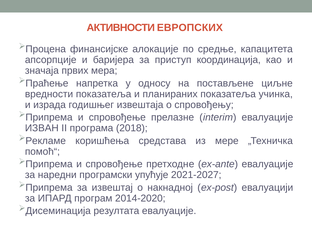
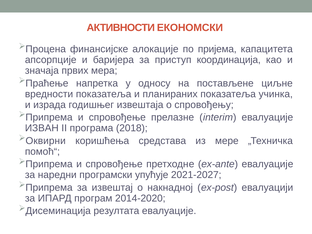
ЕВРОПСКИХ: ЕВРОПСКИХ -> ЕКОНОМСКИ (190, 28)
средње: средње -> пријема (217, 49)
Рекламе: Рекламе -> Оквирни (46, 141)
